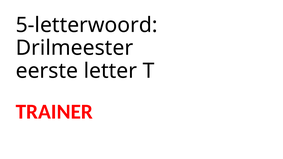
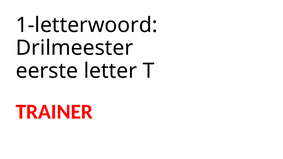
5-letterwoord: 5-letterwoord -> 1-letterwoord (87, 25)
